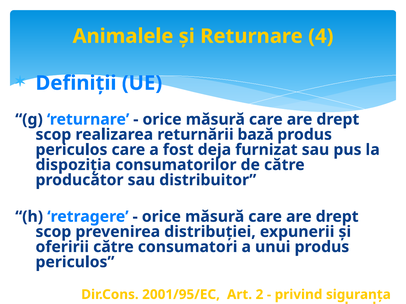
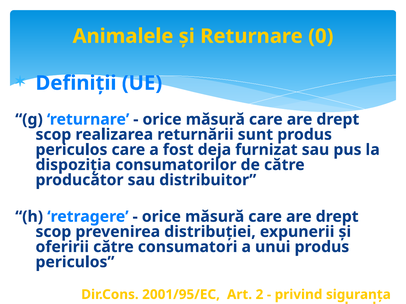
4: 4 -> 0 (321, 36)
bază: bază -> sunt (255, 135)
